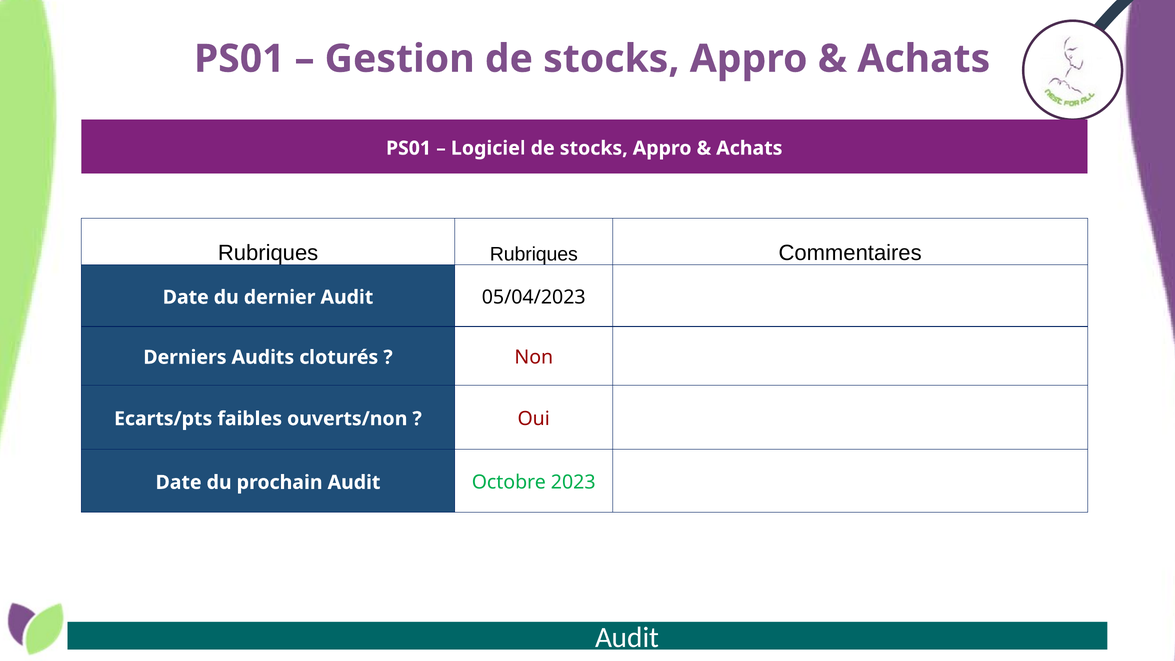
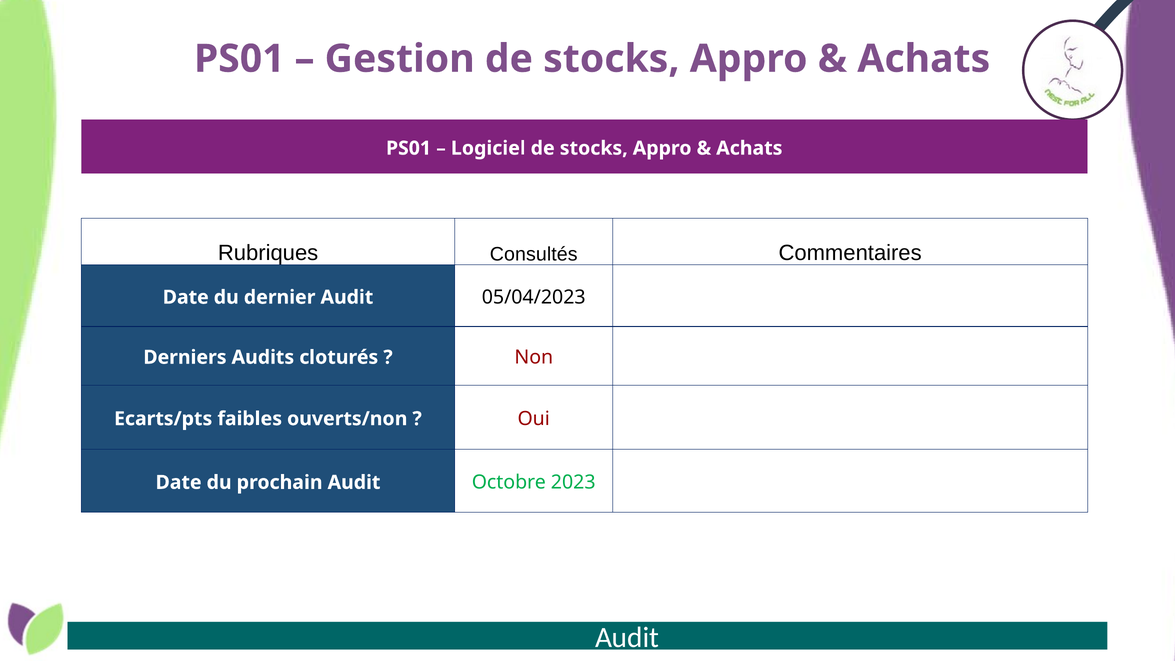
Rubriques Rubriques: Rubriques -> Consultés (534, 254)
